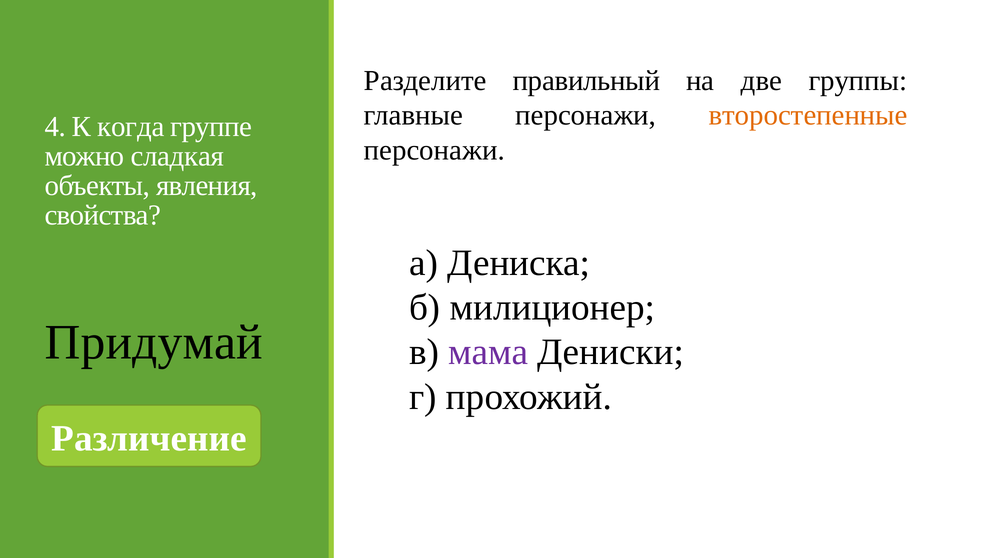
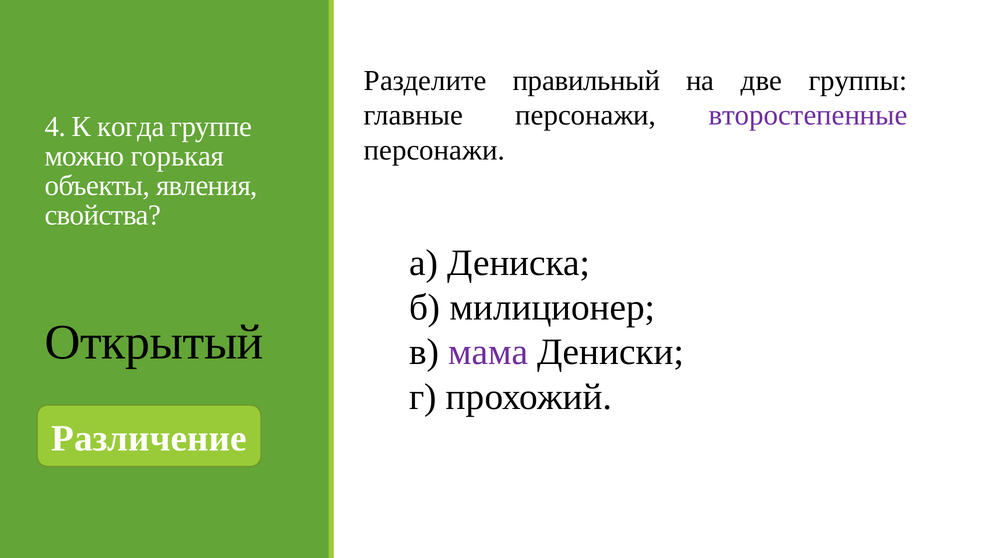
второстепенные colour: orange -> purple (808, 115)
сладкая: сладкая -> горькая (177, 156)
Придумай: Придумай -> Открытый (154, 342)
